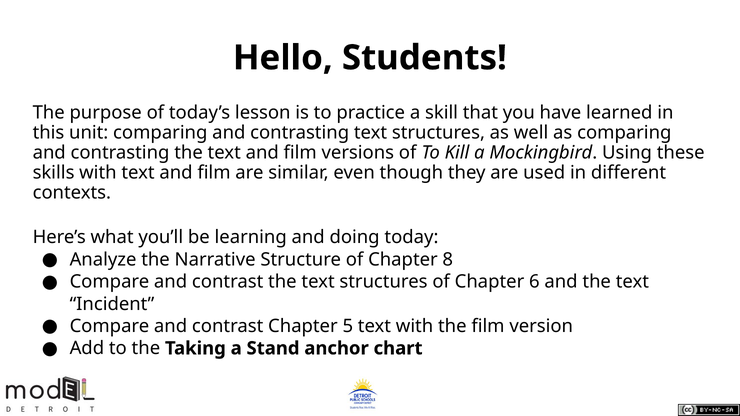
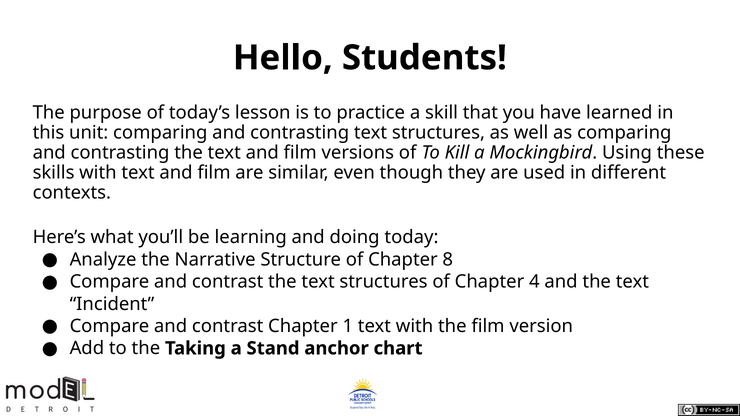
6: 6 -> 4 (534, 282)
5: 5 -> 1 (348, 326)
